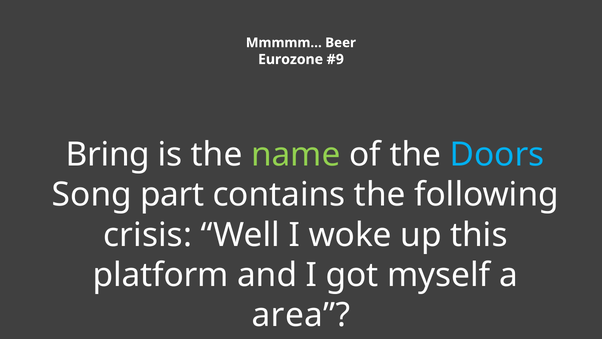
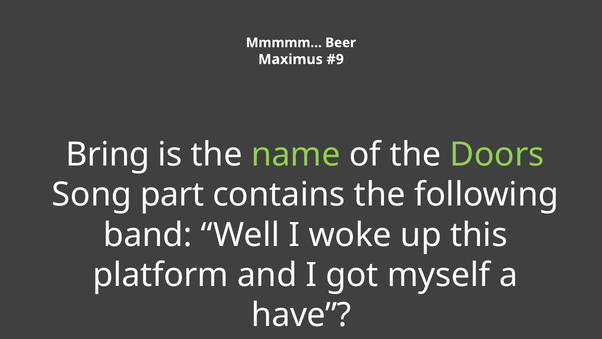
Eurozone: Eurozone -> Maximus (290, 59)
Doors colour: light blue -> light green (497, 155)
crisis: crisis -> band (148, 235)
area: area -> have (301, 315)
